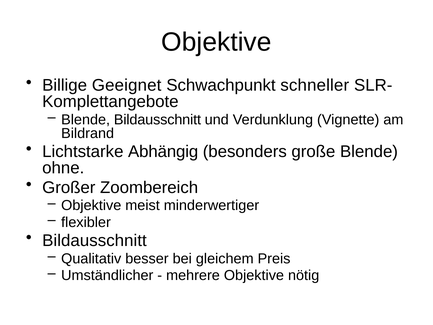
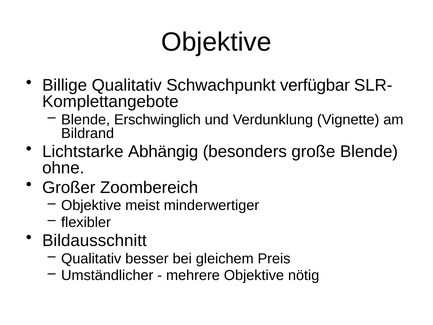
Billige Geeignet: Geeignet -> Qualitativ (127, 85)
schneller: schneller -> verfügbar (315, 85)
Blende Bildausschnitt: Bildausschnitt -> Erschwinglich (157, 119)
